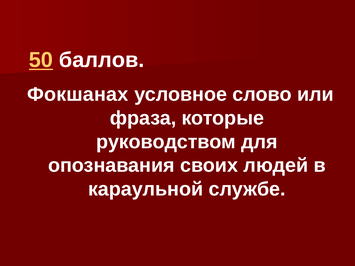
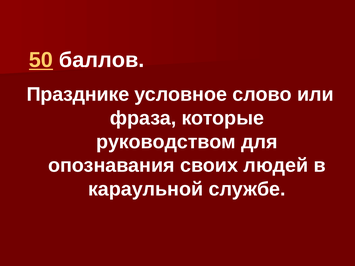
Фокшанах: Фокшанах -> Празднике (78, 95)
